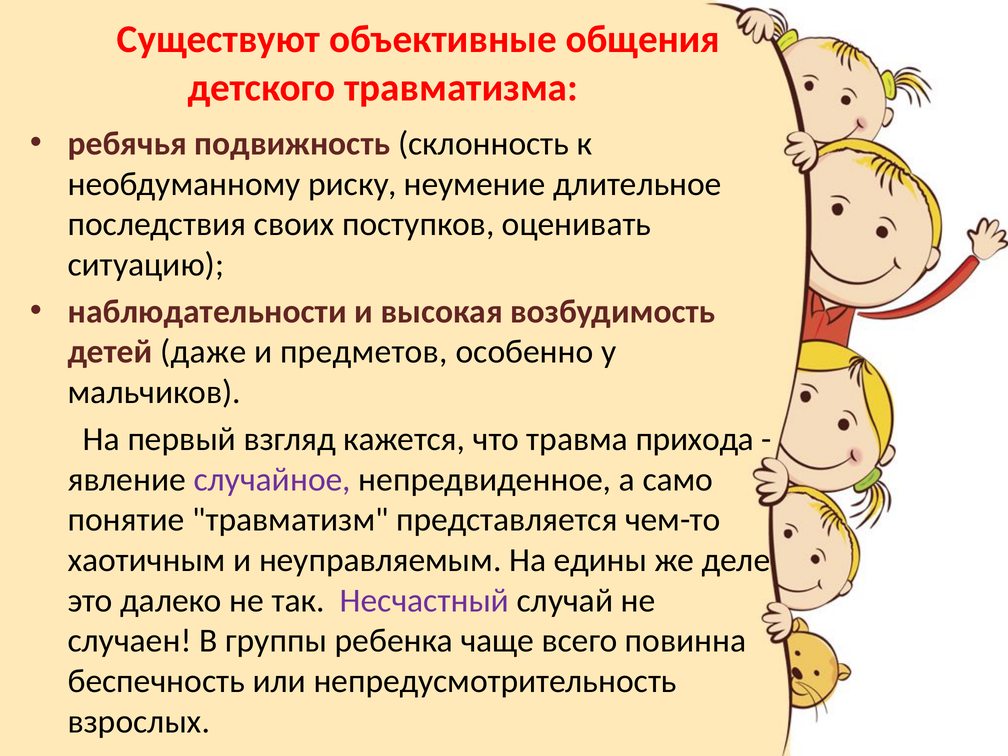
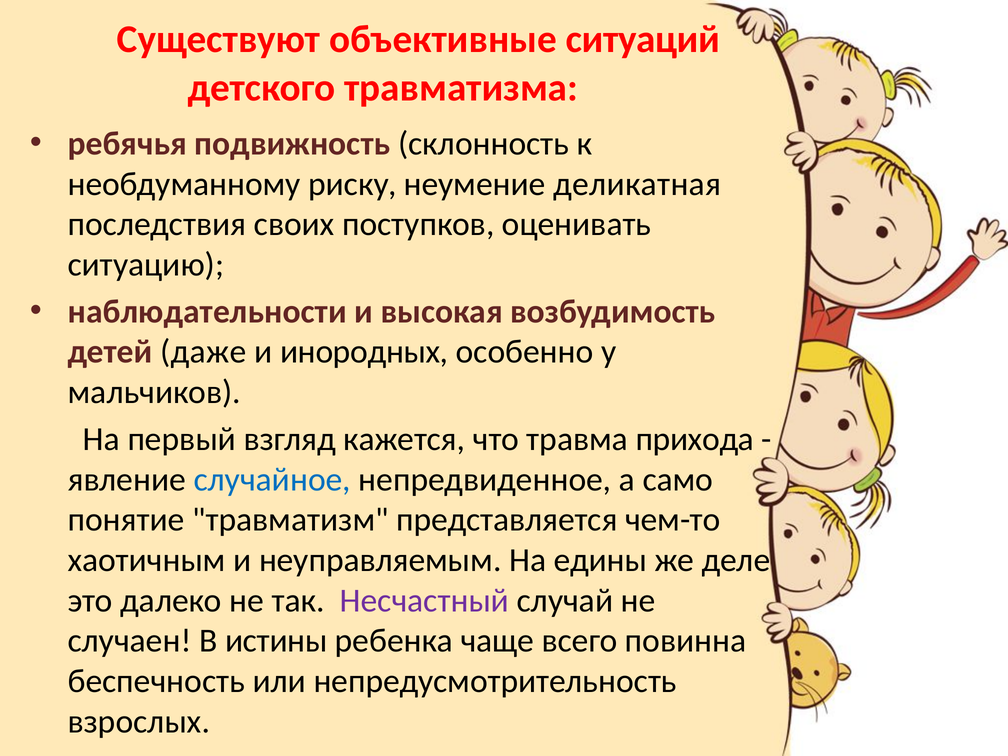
общения: общения -> ситуаций (643, 39)
длительное: длительное -> деликатная (637, 184)
предметов: предметов -> инородных (364, 352)
случайное colour: purple -> blue (272, 480)
группы: группы -> истины (276, 641)
